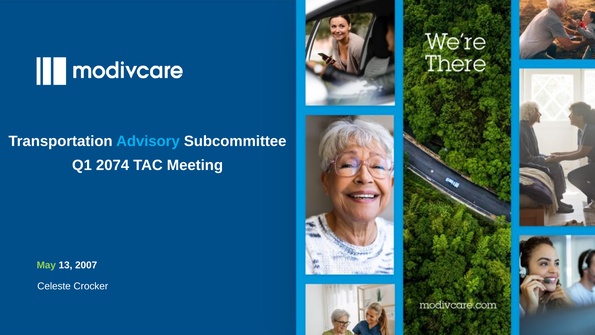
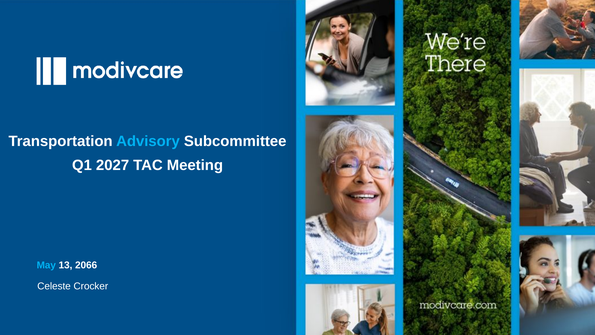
2074: 2074 -> 2027 (113, 165)
May colour: light green -> light blue (46, 265)
2007: 2007 -> 2066 (86, 265)
